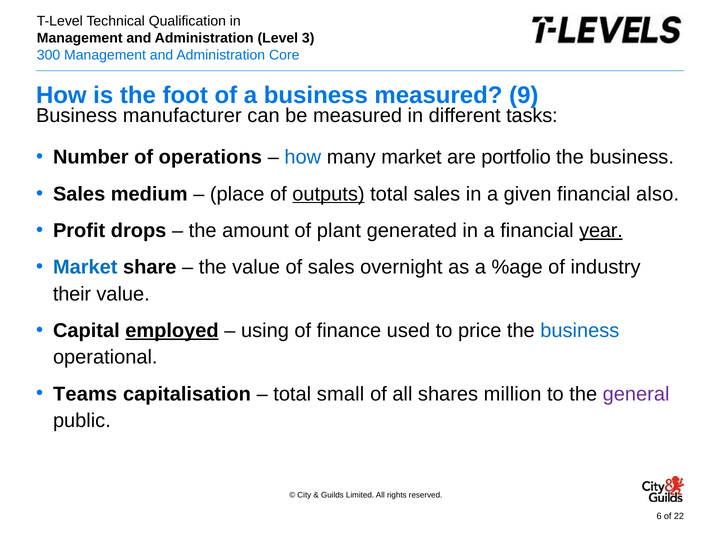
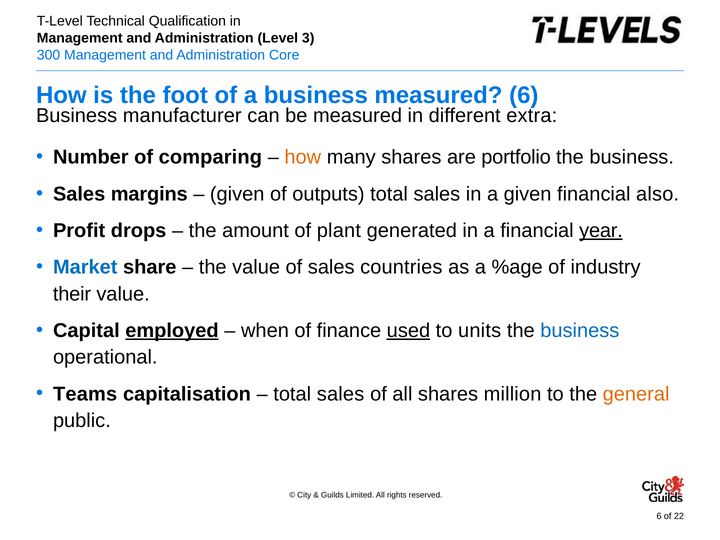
measured 9: 9 -> 6 (524, 95)
tasks: tasks -> extra (532, 116)
operations: operations -> comparing (210, 157)
how colour: blue -> orange (303, 157)
many market: market -> shares (411, 157)
medium: medium -> margins (149, 194)
place: place -> given (237, 194)
outputs underline: present -> none (328, 194)
overnight: overnight -> countries (401, 267)
using: using -> when (265, 331)
used underline: none -> present (408, 331)
price: price -> units (480, 331)
small: small -> sales (341, 394)
general colour: purple -> orange (636, 394)
